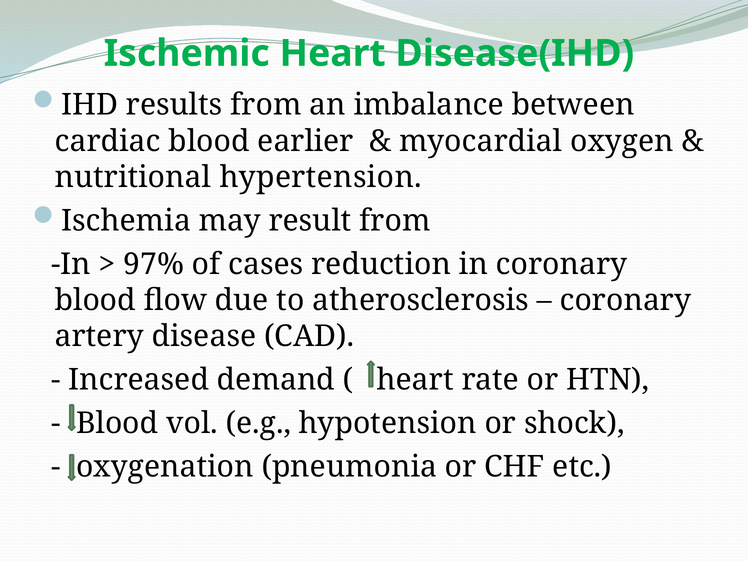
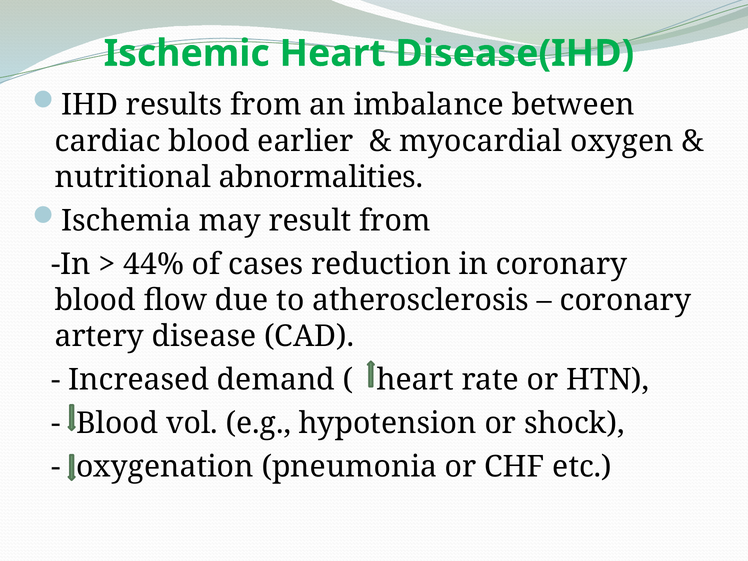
hypertension: hypertension -> abnormalities (321, 177)
97%: 97% -> 44% (154, 264)
